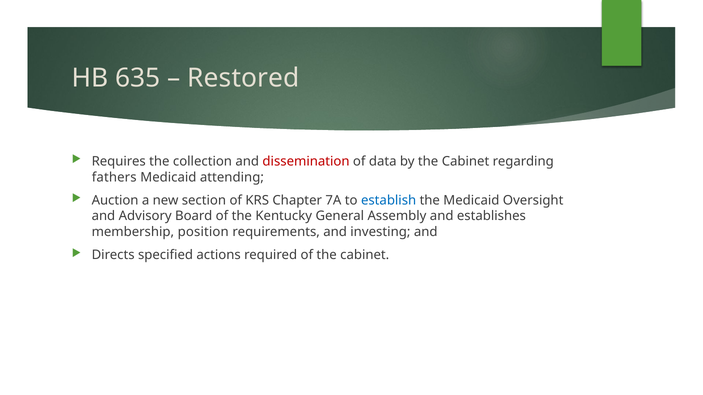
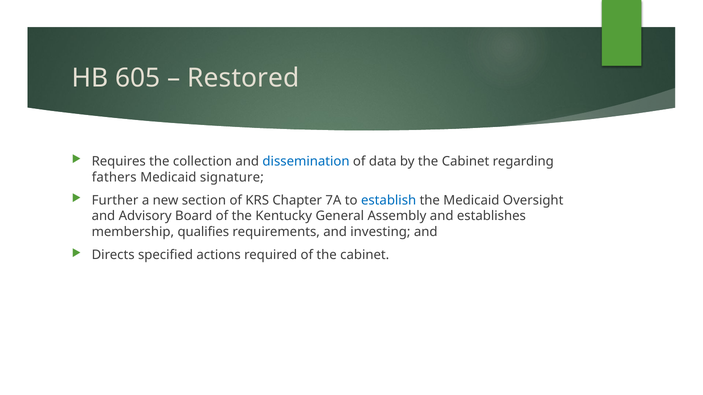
635: 635 -> 605 (138, 78)
dissemination colour: red -> blue (306, 162)
attending: attending -> signature (232, 177)
Auction: Auction -> Further (115, 201)
position: position -> qualifies (203, 232)
